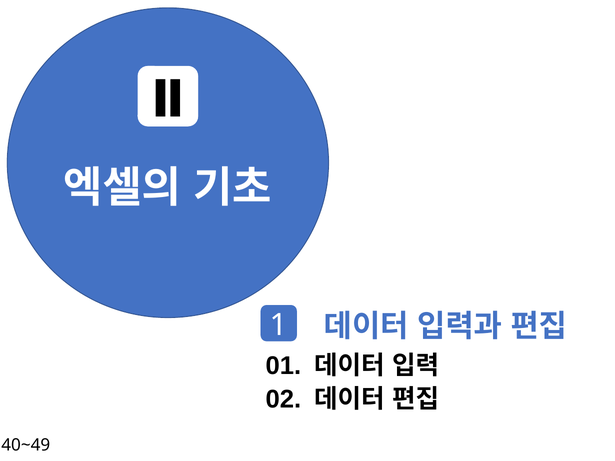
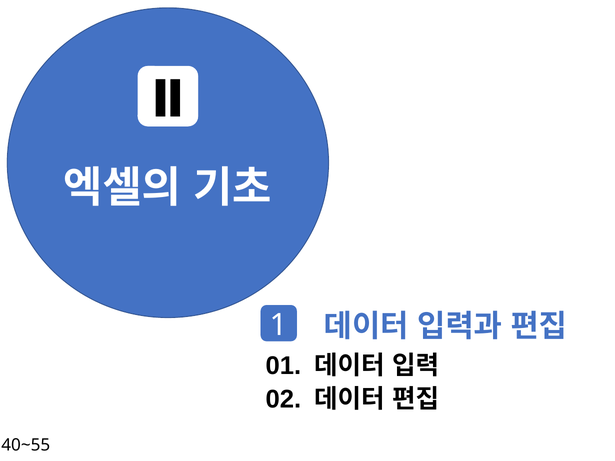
40~49: 40~49 -> 40~55 (26, 445)
